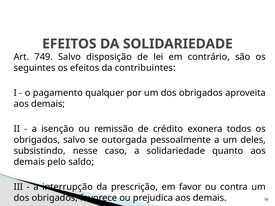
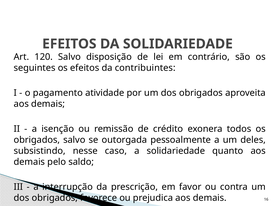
749: 749 -> 120 (44, 57)
qualquer: qualquer -> atividade (105, 93)
